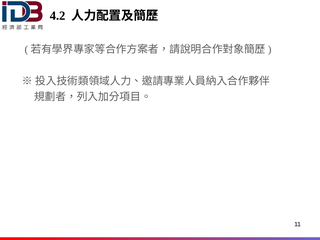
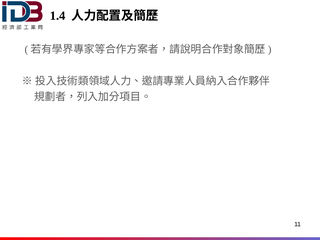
4.2: 4.2 -> 1.4 (58, 16)
